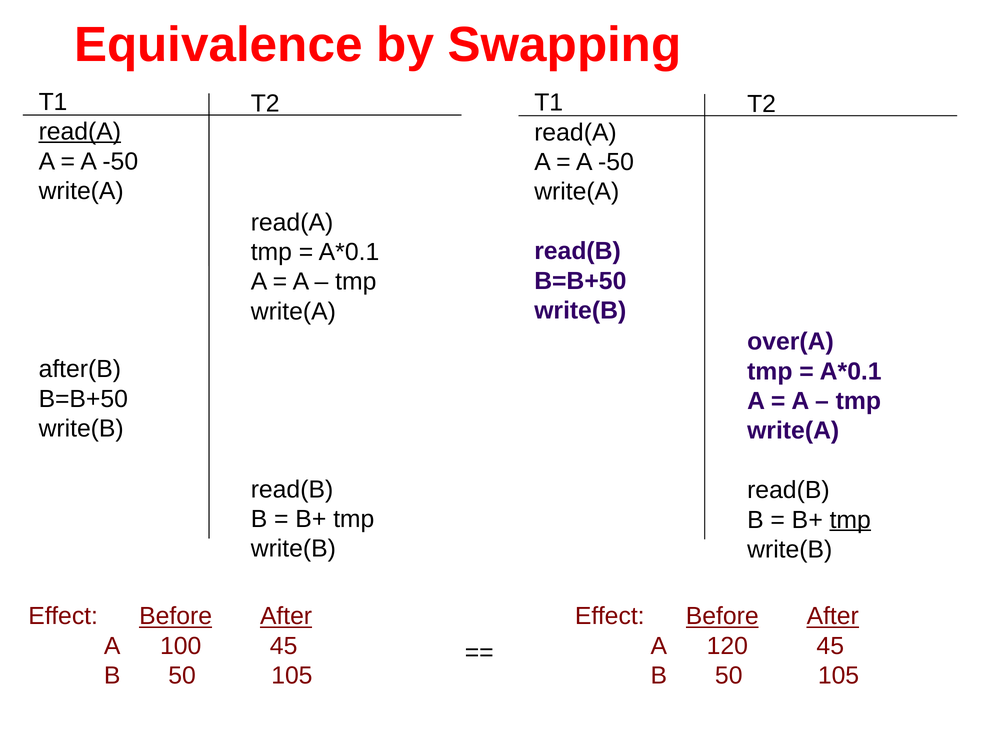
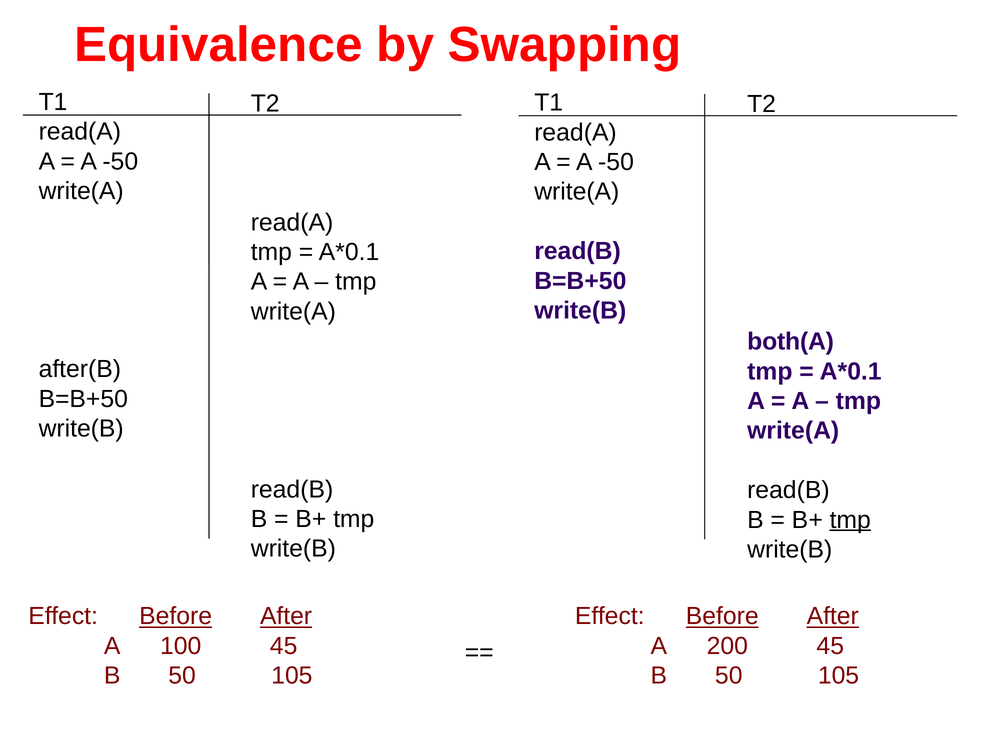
read(A underline: present -> none (80, 132)
over(A: over(A -> both(A (791, 342)
120: 120 -> 200 (727, 646)
